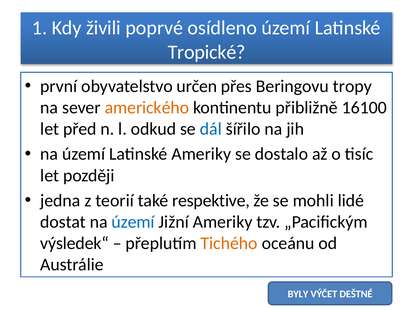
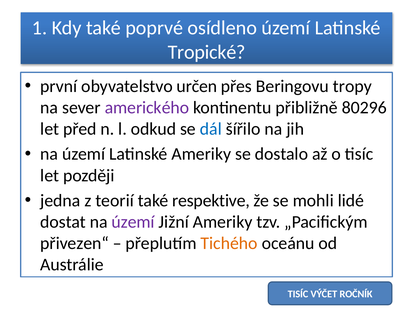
Kdy živili: živili -> také (104, 28)
amerického colour: orange -> purple (147, 108)
16100: 16100 -> 80296 (364, 108)
území colour: blue -> purple (133, 222)
výsledek“: výsledek“ -> přivezen“ (75, 243)
BYLY: BYLY -> TISÍC (298, 294)
DEŠTNÉ: DEŠTNÉ -> ROČNÍK (356, 294)
